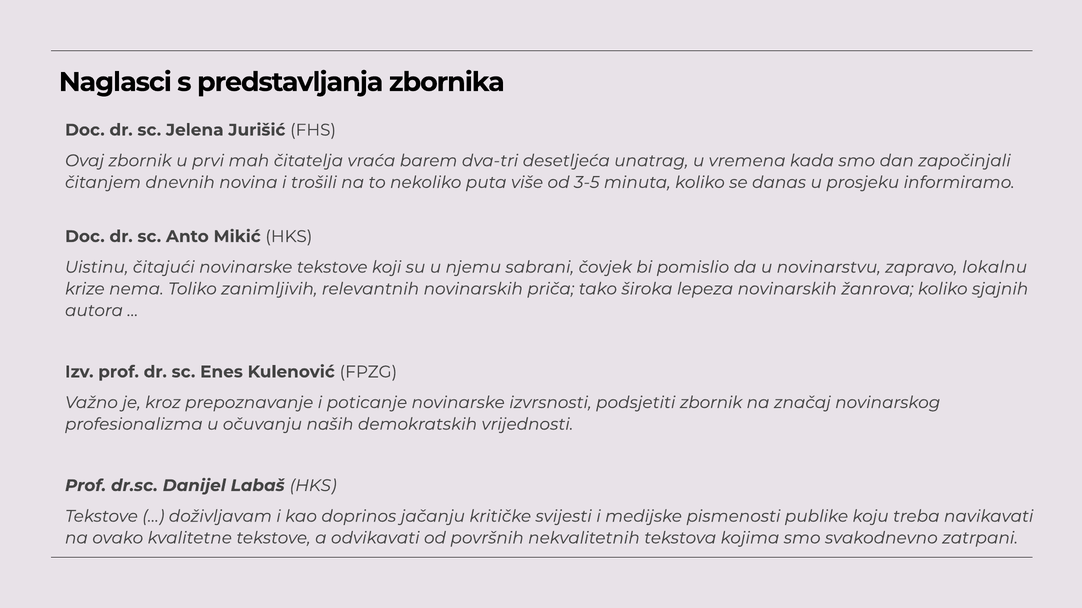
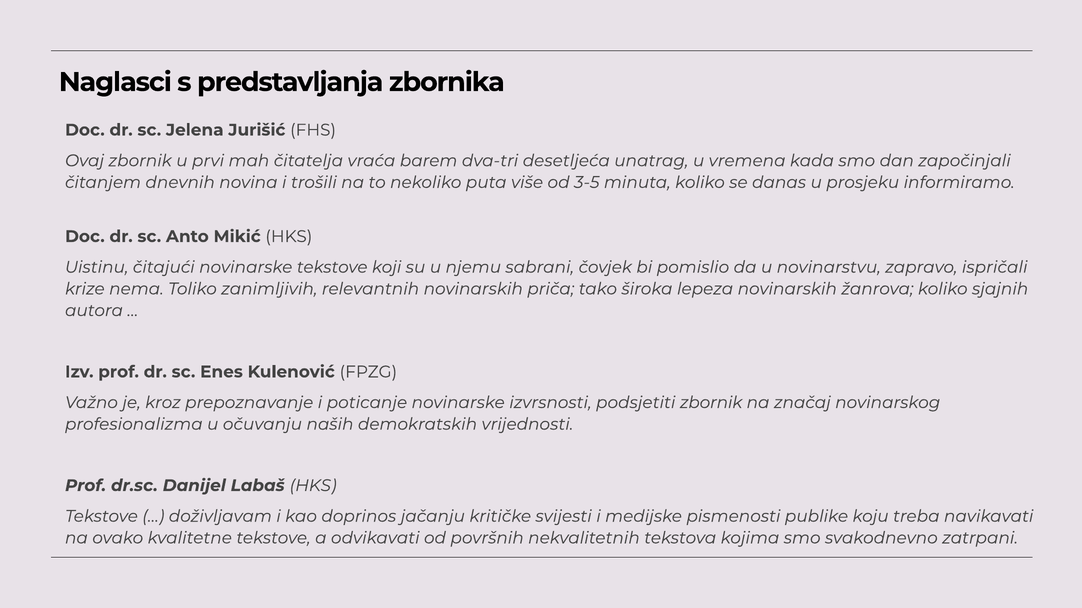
lokalnu: lokalnu -> ispričali (995, 267)
